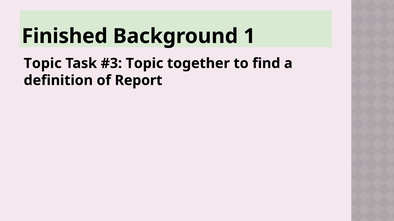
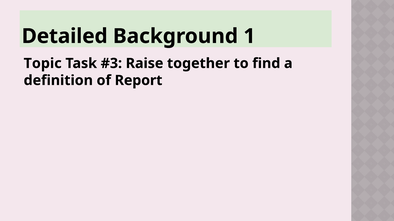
Finished: Finished -> Detailed (65, 36)
Topic: Topic -> Raise (145, 64)
